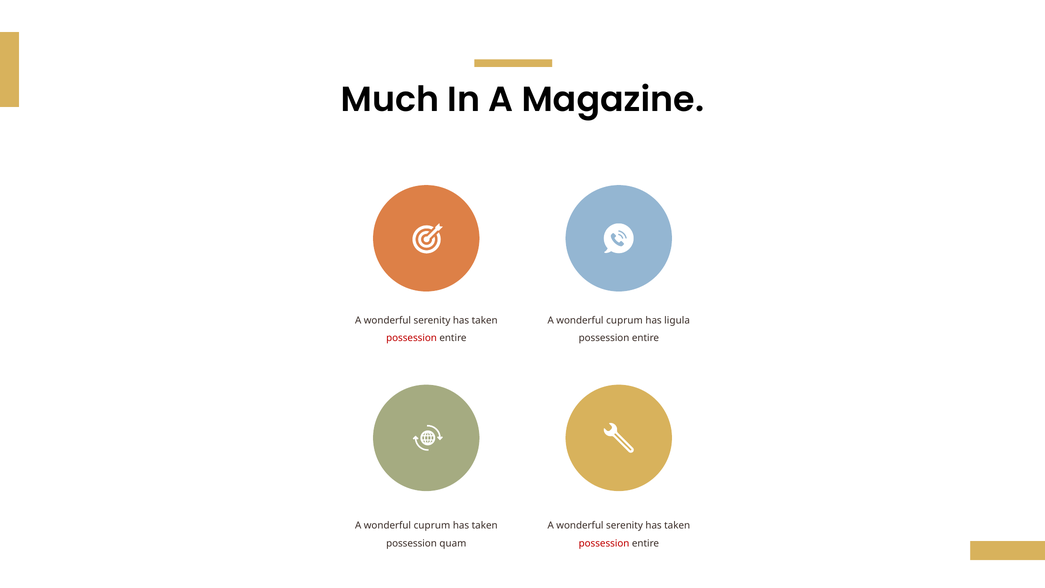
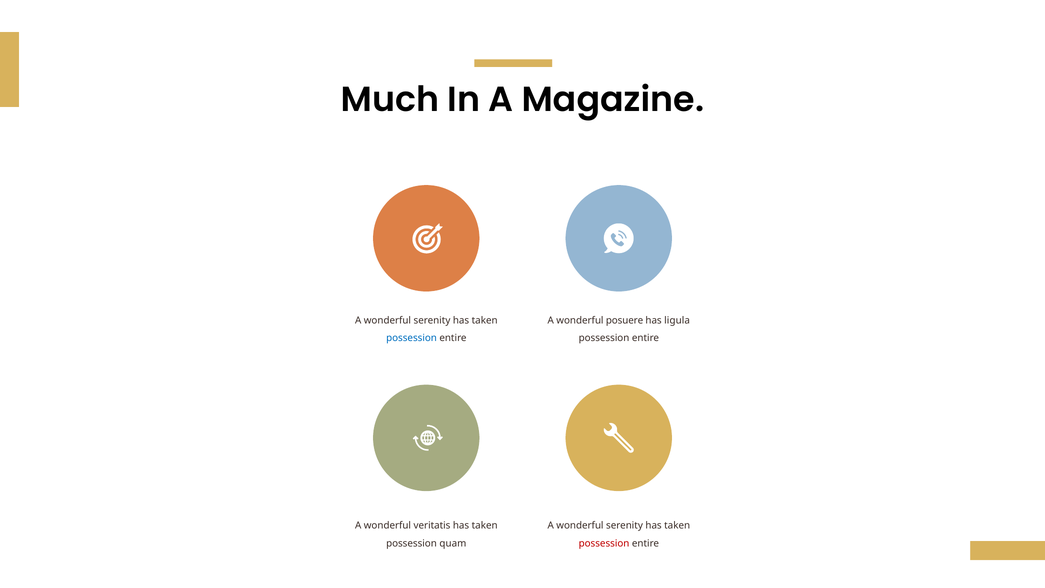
cuprum: cuprum -> posuere (625, 320)
possession colour: red -> blue (412, 338)
cuprum: cuprum -> veritatis (432, 526)
